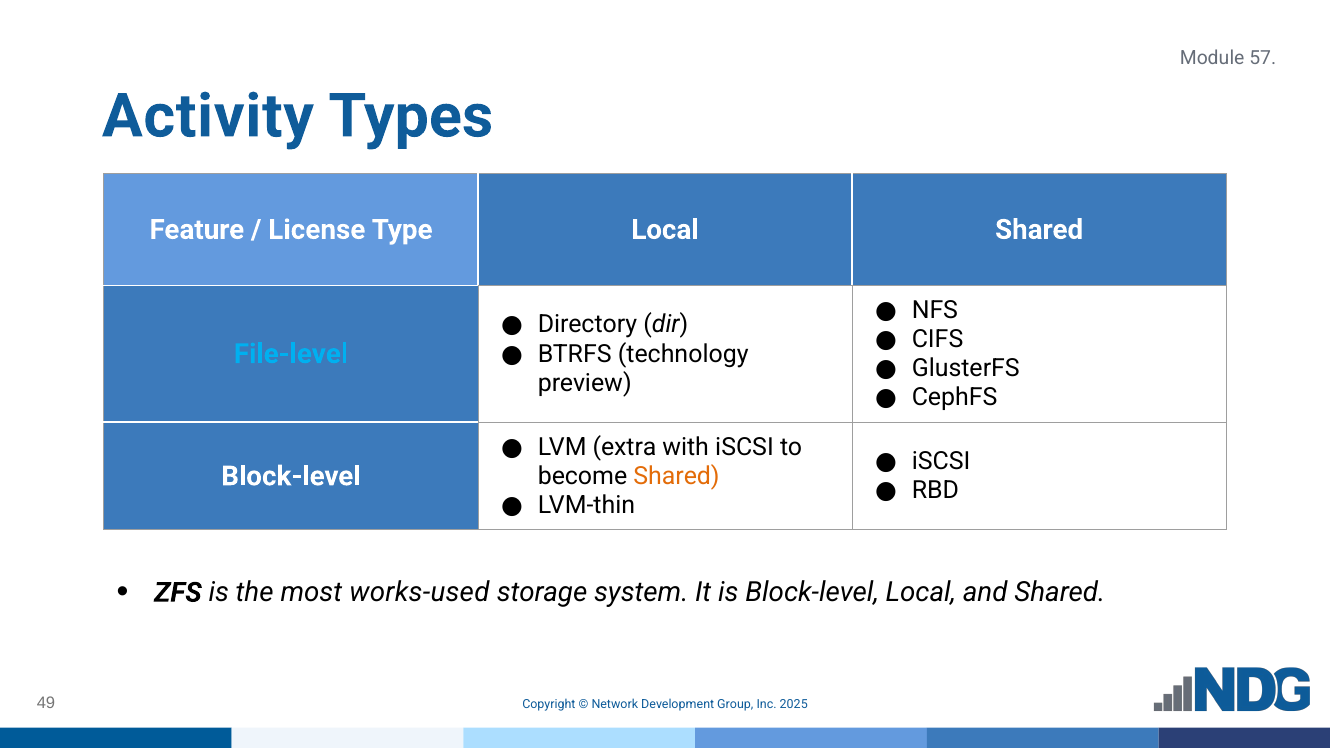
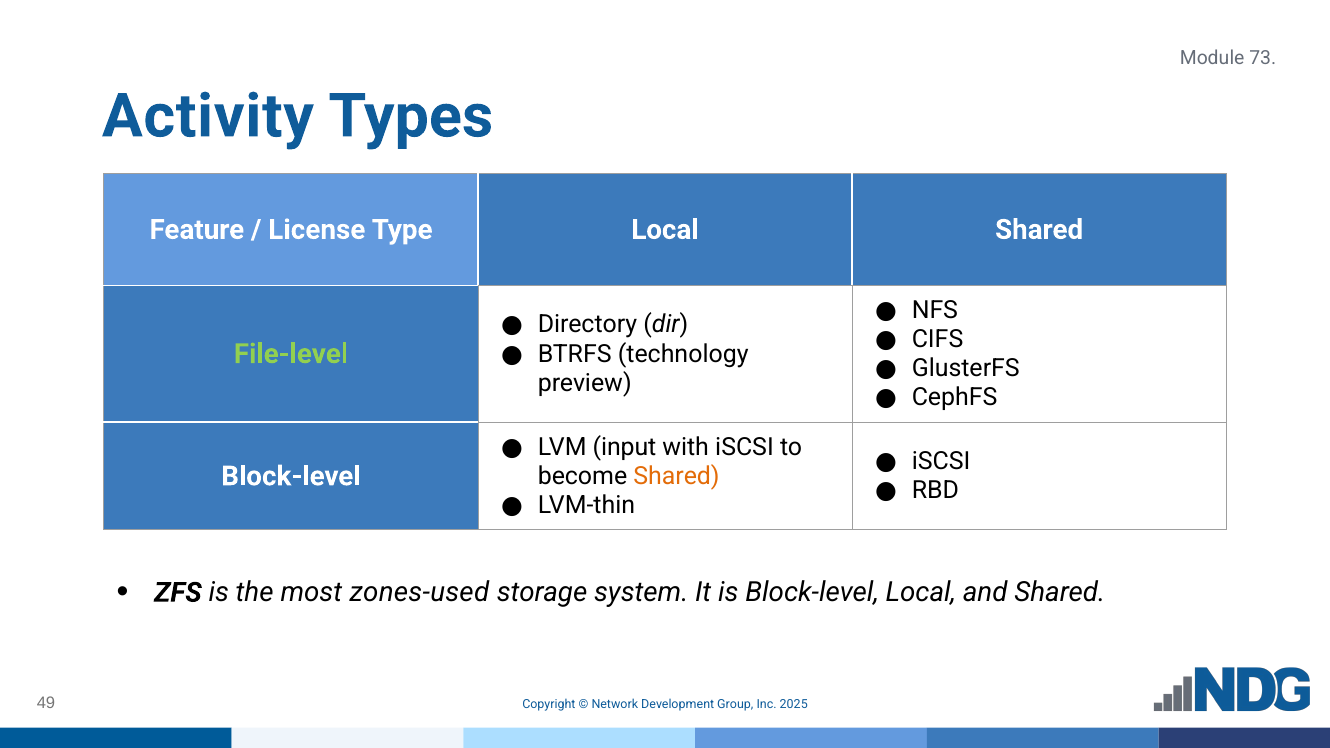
57: 57 -> 73 (1263, 58)
File-level colour: light blue -> light green (291, 354)
extra: extra -> input (625, 447)
works-used: works-used -> zones-used (419, 593)
